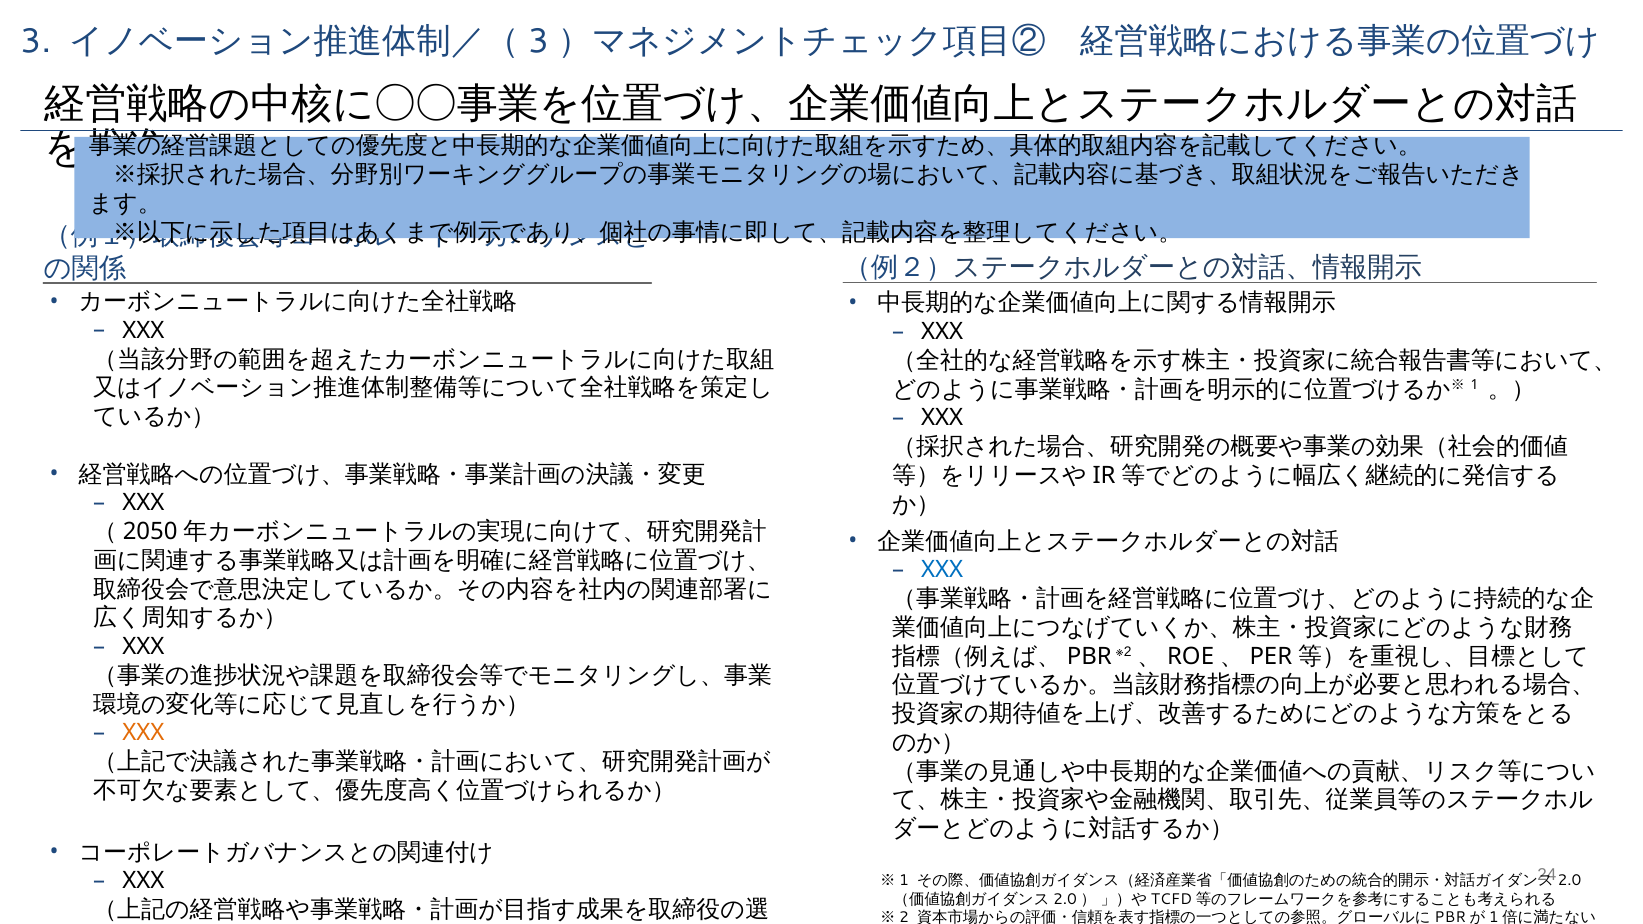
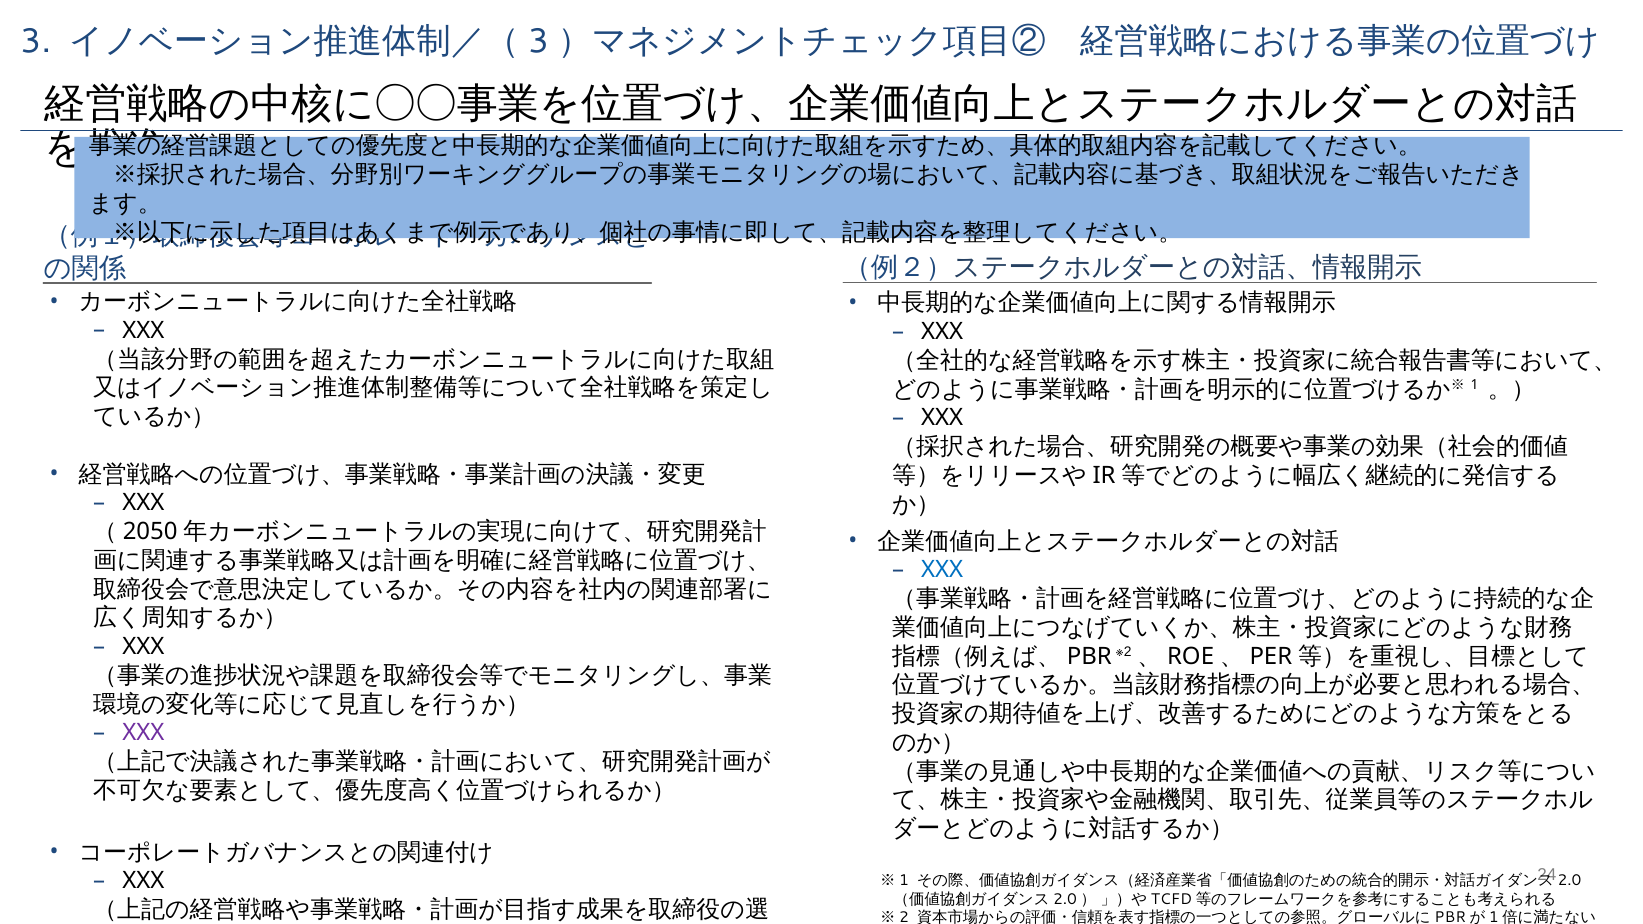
XXX colour: orange -> purple (143, 733)
